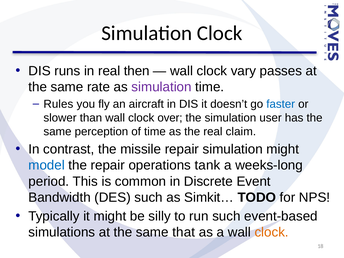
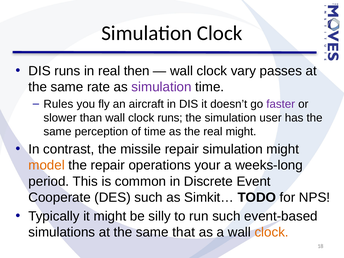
faster colour: blue -> purple (281, 104)
clock over: over -> runs (170, 118)
real claim: claim -> might (241, 132)
model colour: blue -> orange (47, 165)
tank: tank -> your (208, 165)
Bandwidth: Bandwidth -> Cooperate (60, 197)
